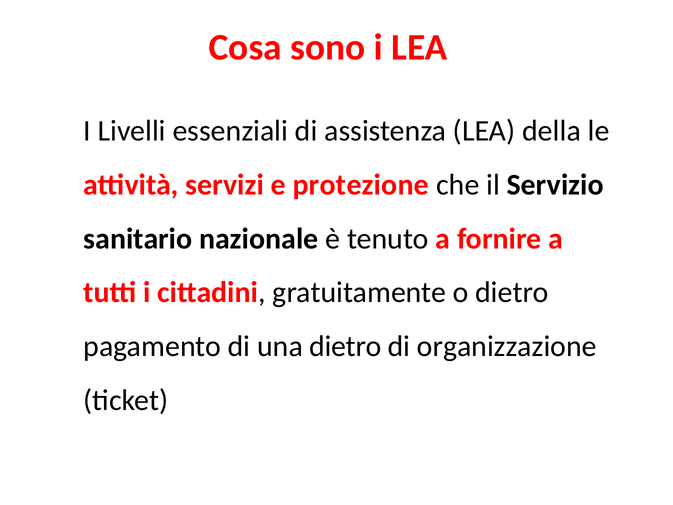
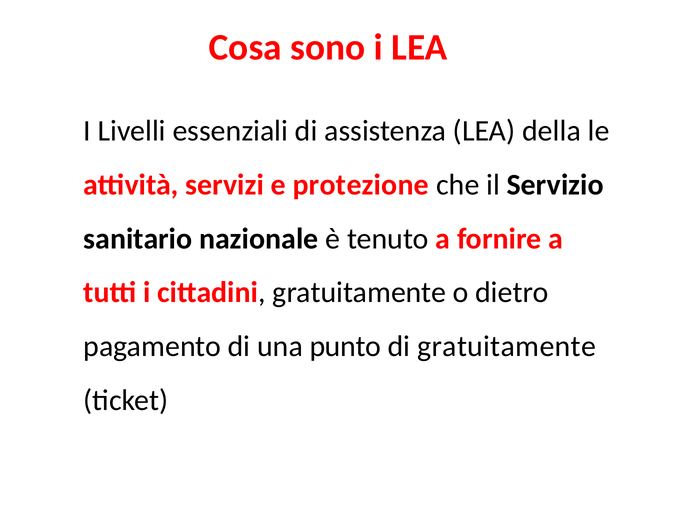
una dietro: dietro -> punto (345, 346)
di organizzazione: organizzazione -> gratuitamente (507, 346)
